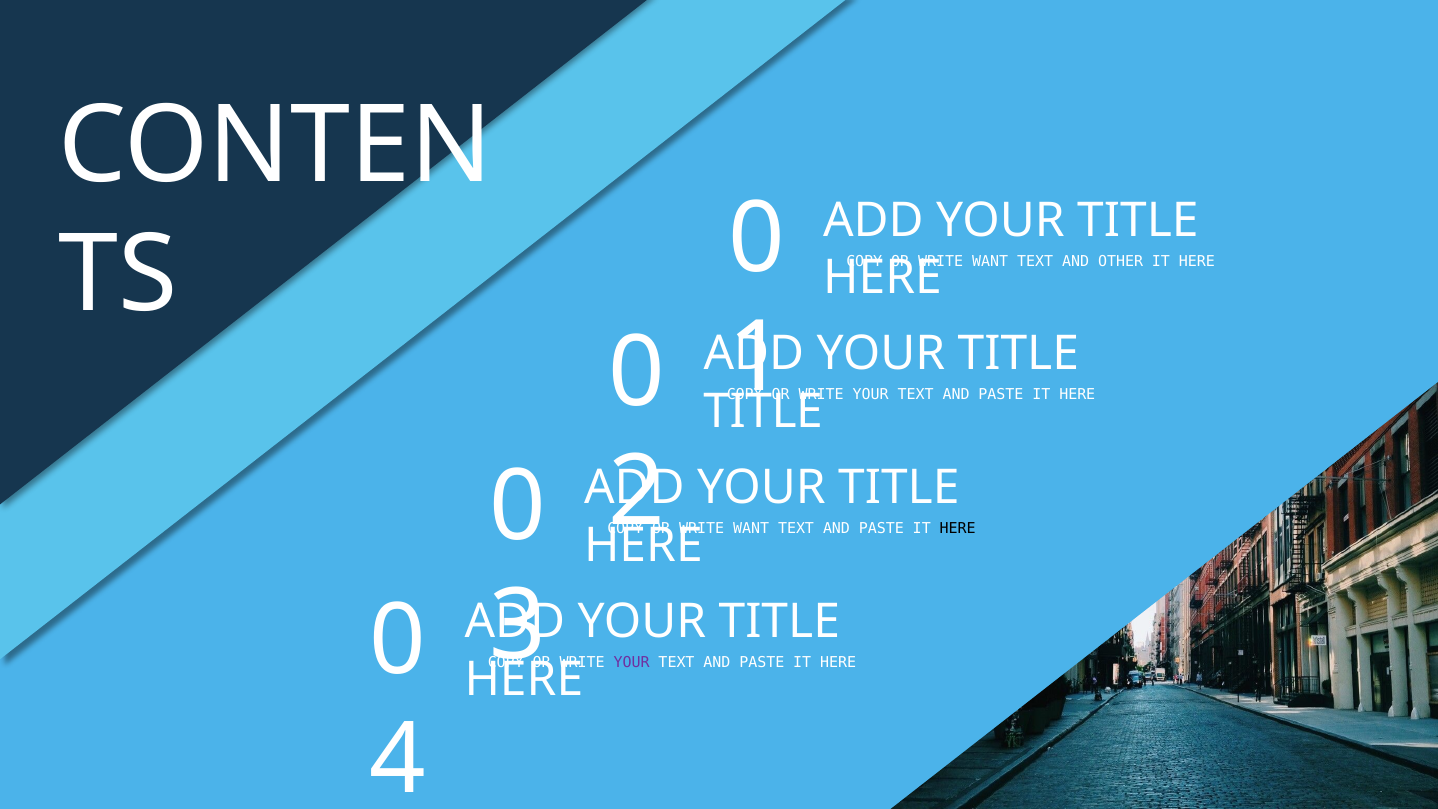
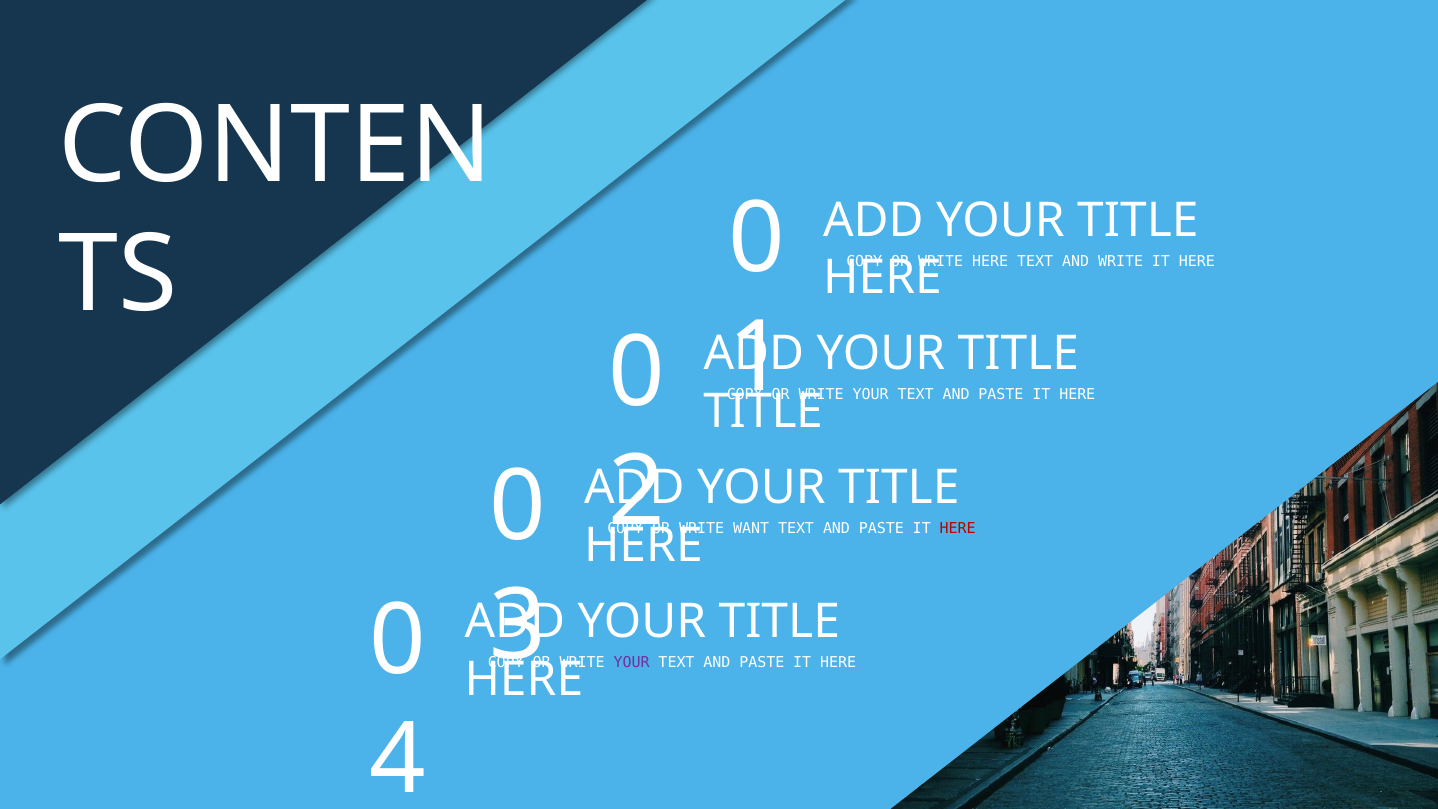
WANT: WANT -> HERE (990, 261)
AND OTHER: OTHER -> WRITE (1121, 261)
HERE colour: black -> red (958, 529)
